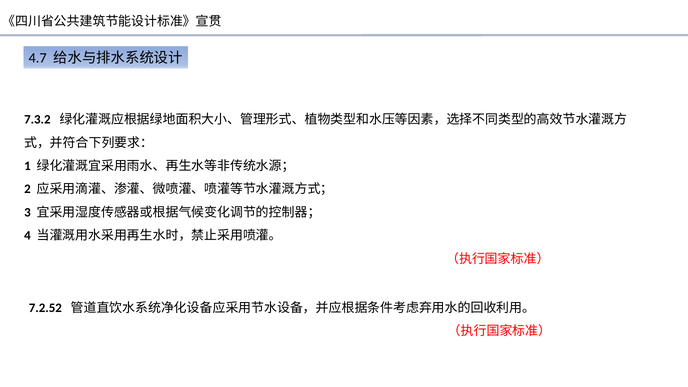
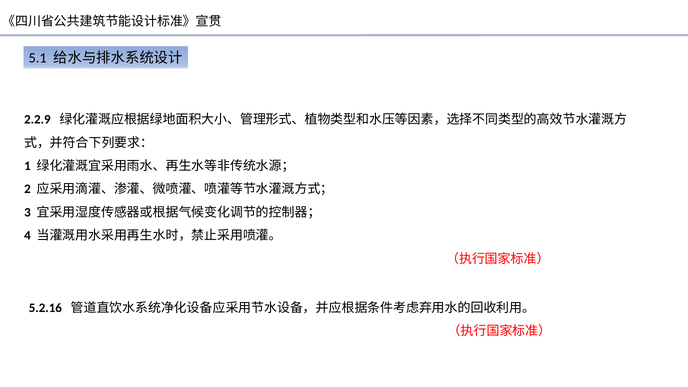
4.7: 4.7 -> 5.1 (38, 58)
7.3.2: 7.3.2 -> 2.2.9 (37, 120)
7.2.52: 7.2.52 -> 5.2.16 (45, 308)
